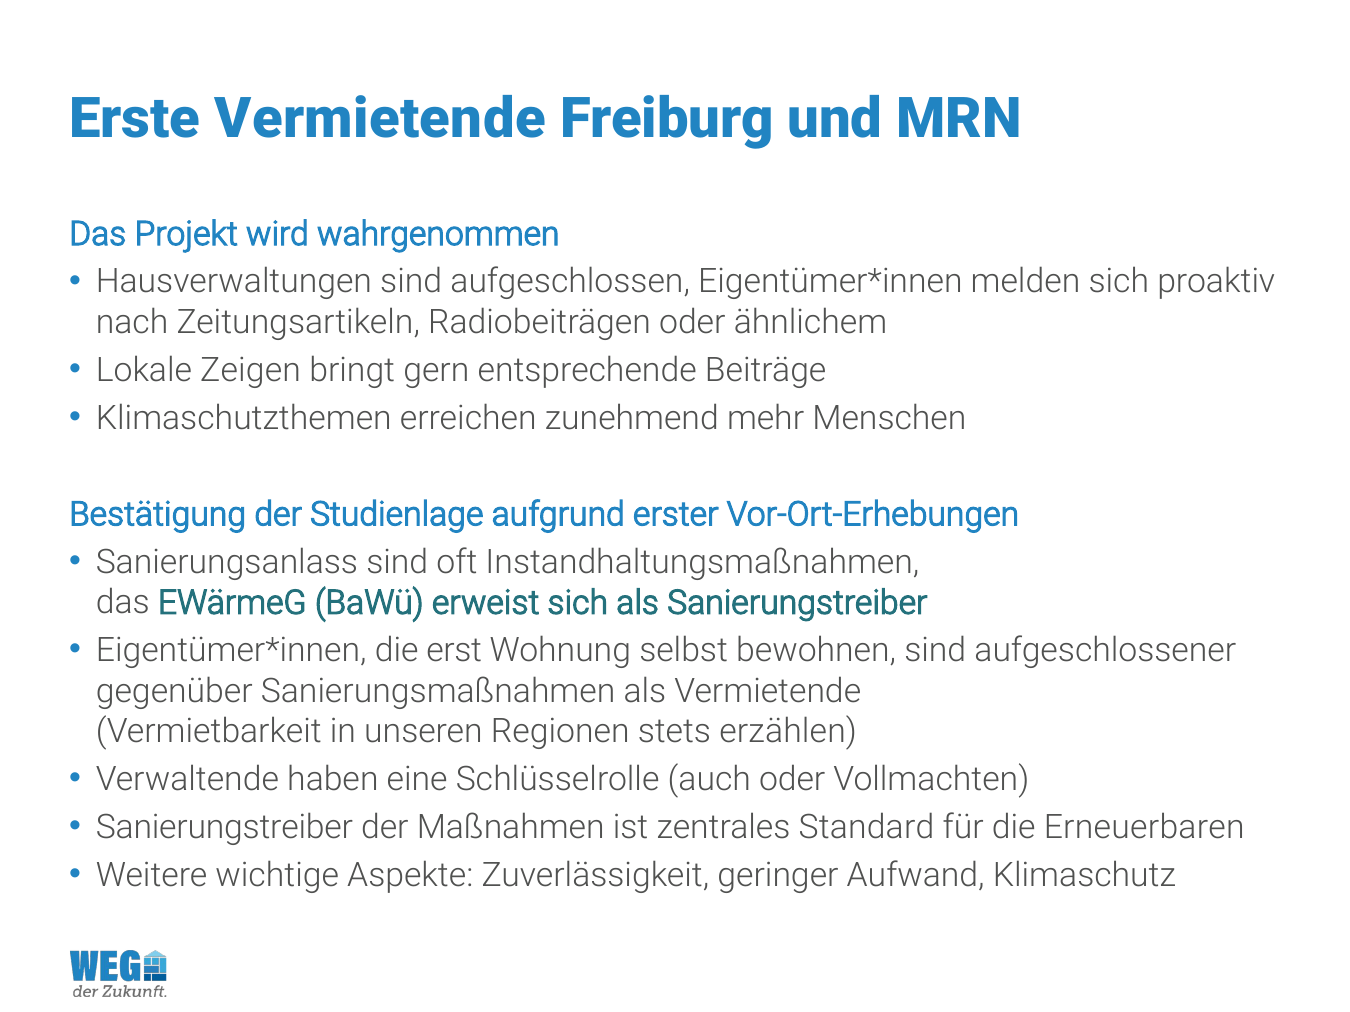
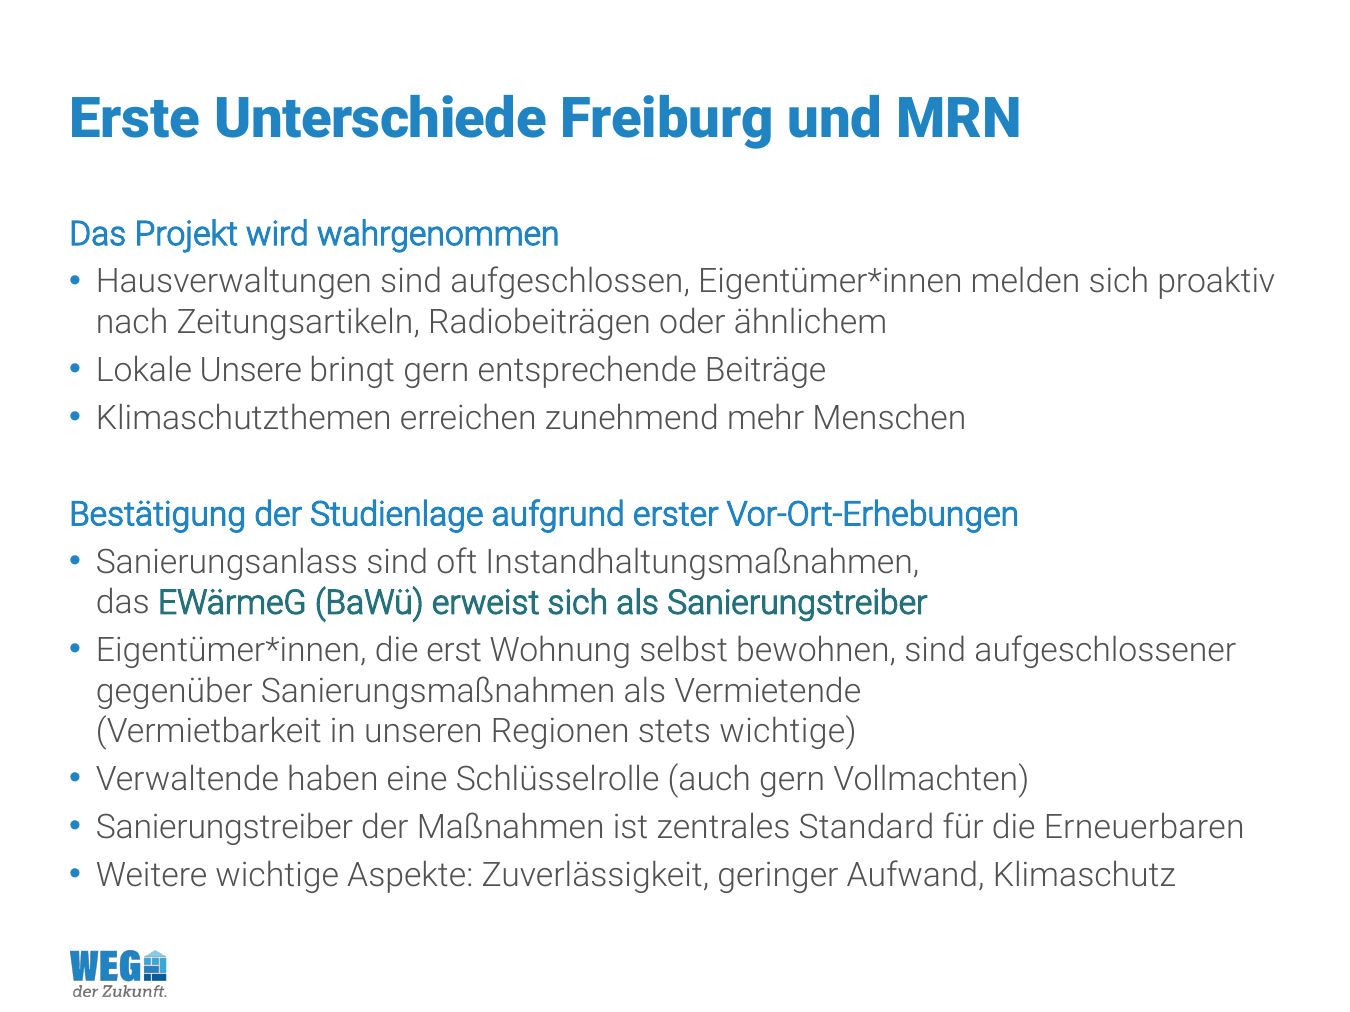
Erste Vermietende: Vermietende -> Unterschiede (381, 119)
Zeigen: Zeigen -> Unsere (251, 370)
stets erzählen: erzählen -> wichtige (788, 732)
auch oder: oder -> gern (792, 780)
